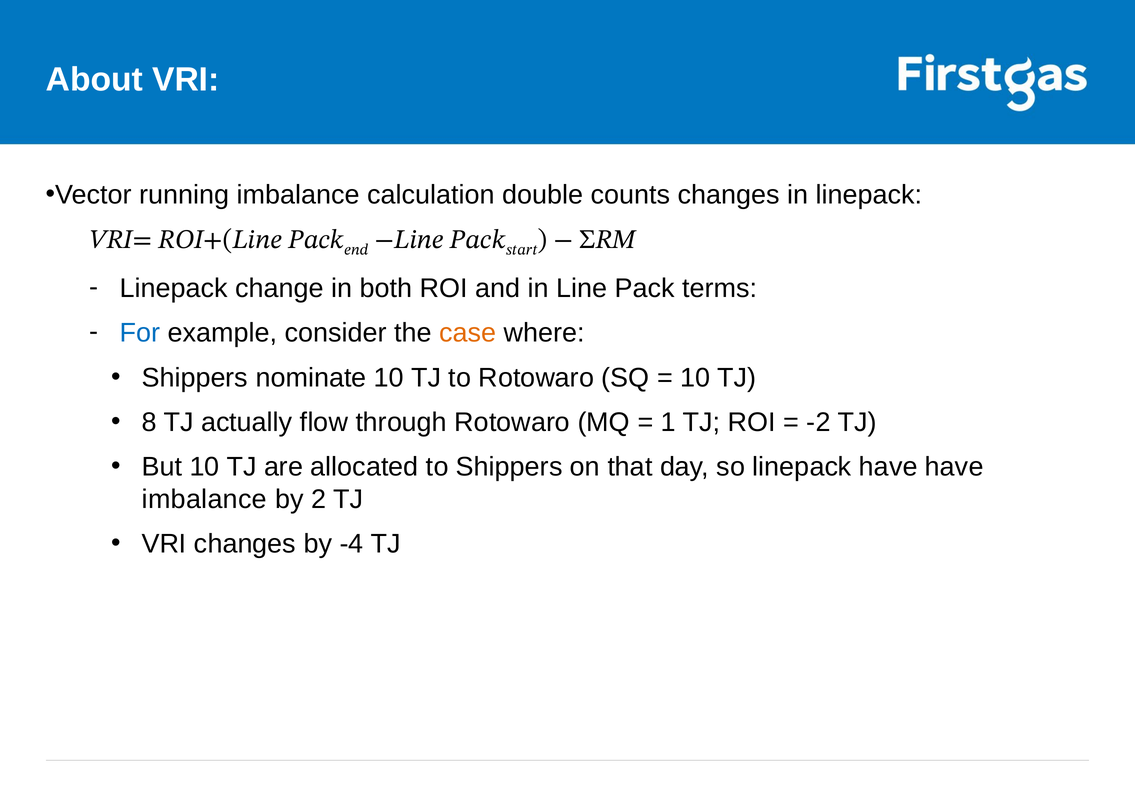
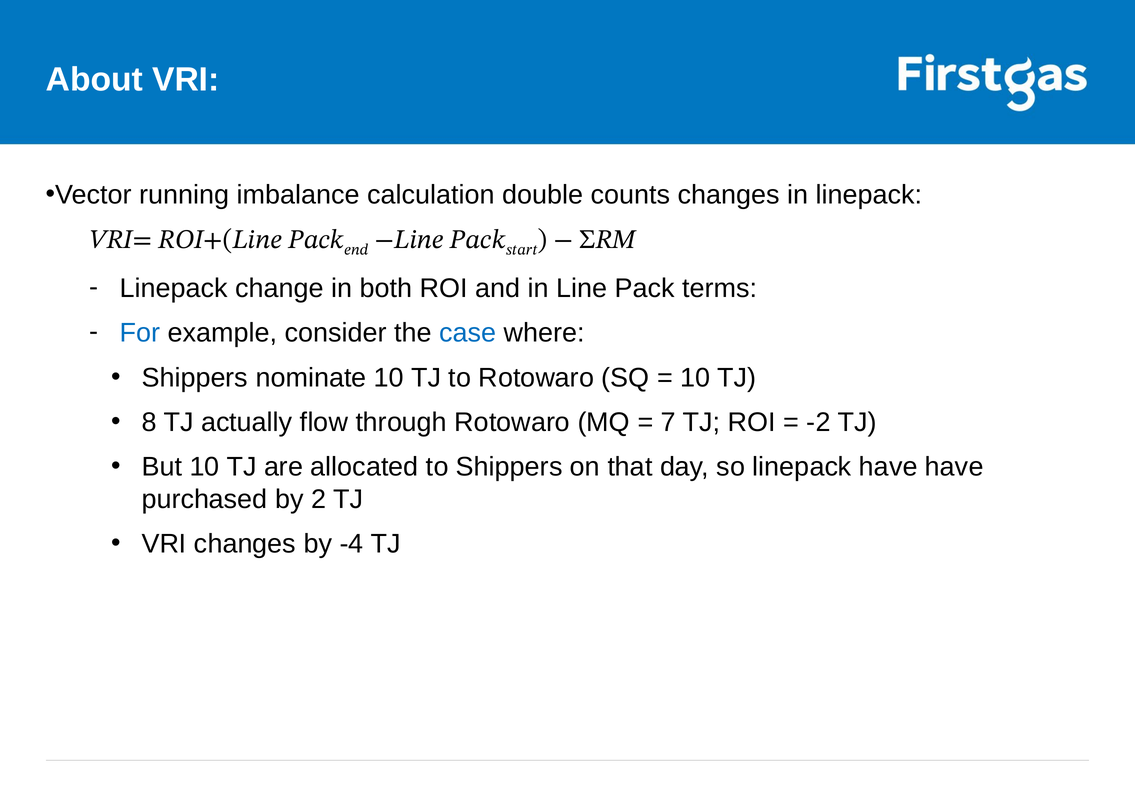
case colour: orange -> blue (468, 333)
1: 1 -> 7 (668, 423)
imbalance: imbalance -> purchased (205, 500)
